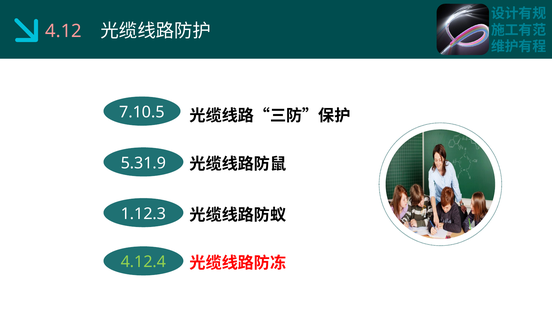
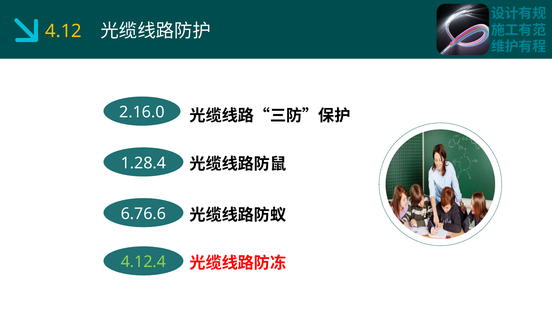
4.12 colour: pink -> yellow (64, 31)
7.10.5: 7.10.5 -> 2.16.0 (142, 112)
5.31.9: 5.31.9 -> 1.28.4 (143, 163)
1.12.3: 1.12.3 -> 6.76.6 (143, 213)
